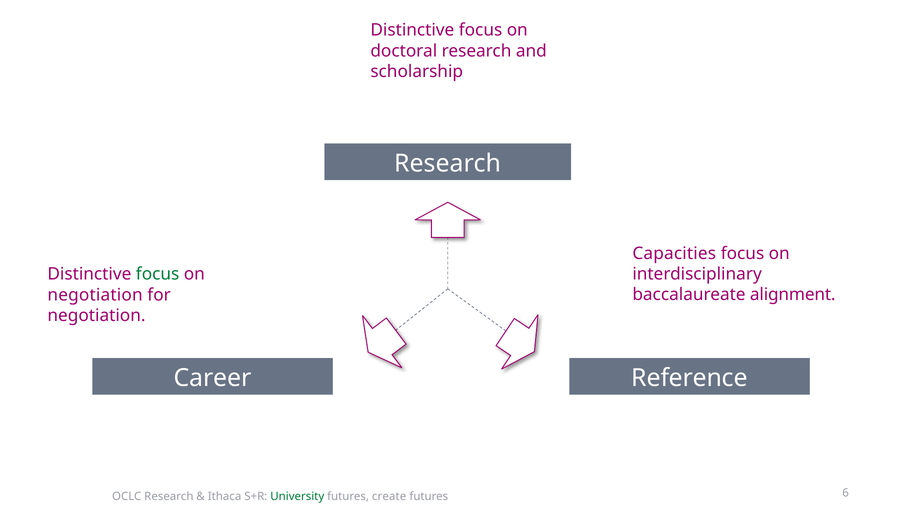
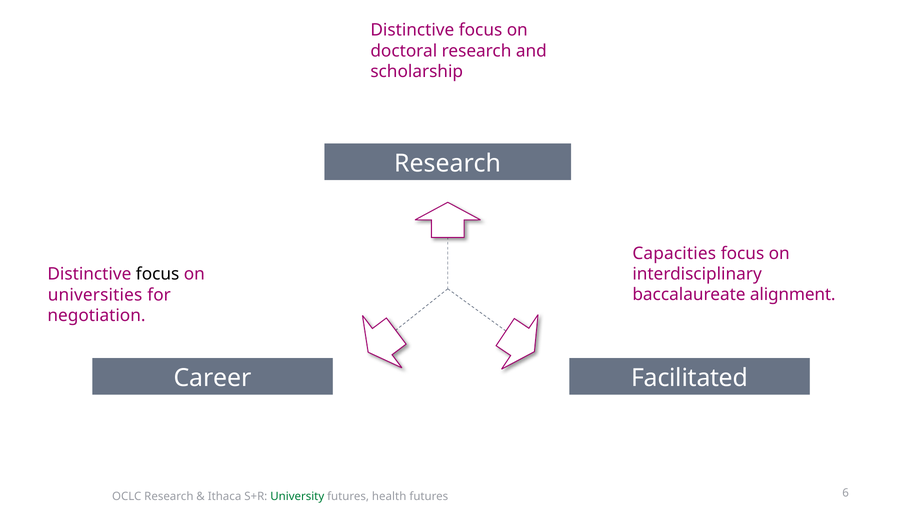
focus colour: green -> black (158, 274)
negotiation: negotiation -> universities (95, 295)
Reference: Reference -> Facilitated (690, 378)
create: create -> health (389, 496)
